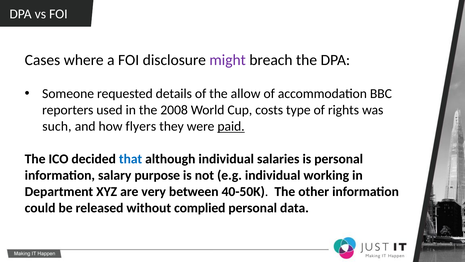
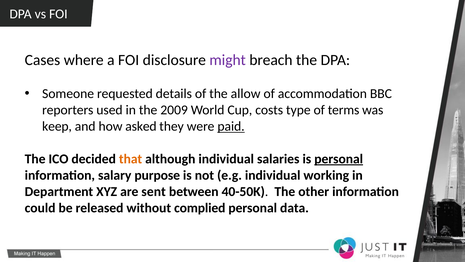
2008: 2008 -> 2009 (174, 110)
rights: rights -> terms (344, 110)
such: such -> keep (57, 126)
flyers: flyers -> asked (141, 126)
that colour: blue -> orange (131, 159)
personal underline: none -> present (339, 159)
very: very -> sent (154, 191)
